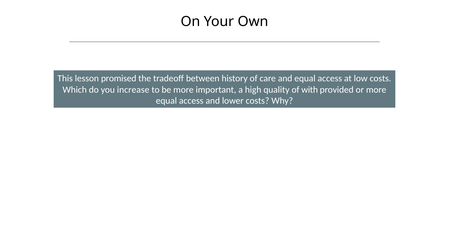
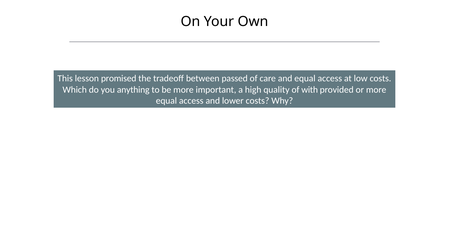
history: history -> passed (235, 79)
increase: increase -> anything (133, 90)
